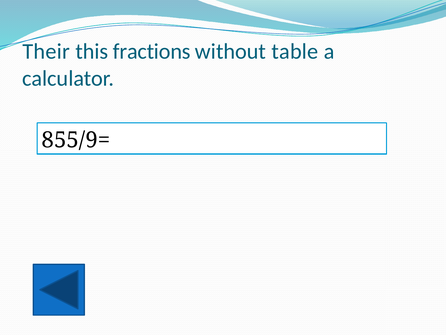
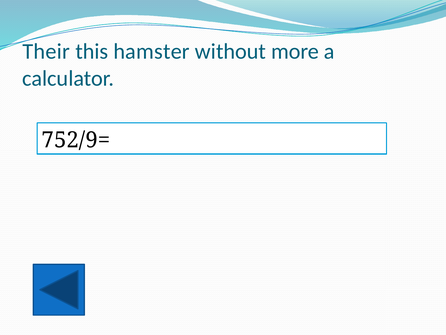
fractions: fractions -> hamster (152, 51)
table: table -> more (295, 51)
855/9=: 855/9= -> 752/9= (76, 140)
